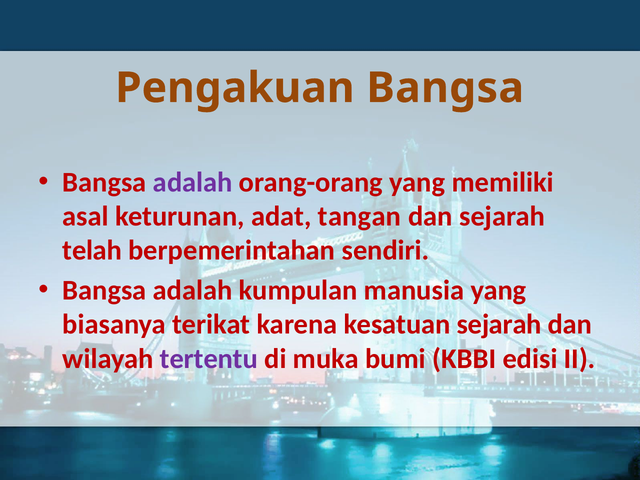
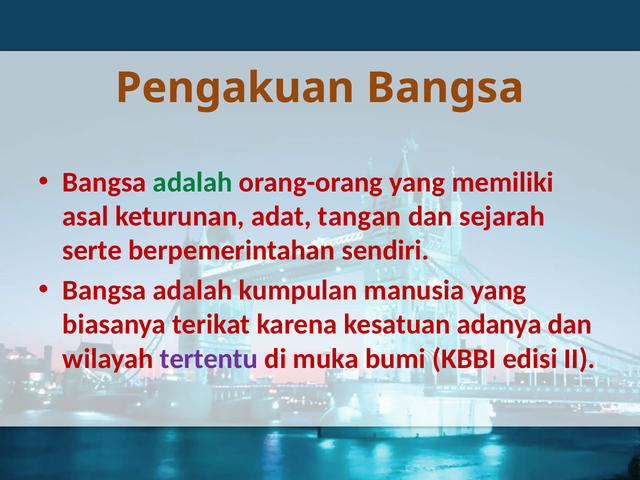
adalah colour: purple -> green (193, 182)
telah: telah -> serte (92, 251)
kesatuan sejarah: sejarah -> adanya (499, 325)
